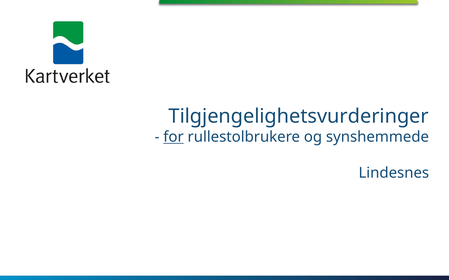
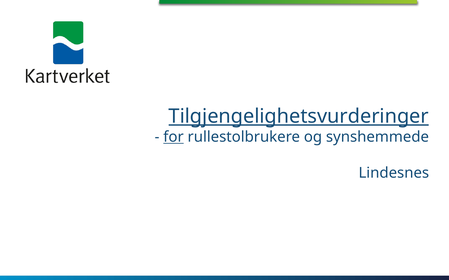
Tilgjengelighetsvurderinger underline: none -> present (299, 117)
